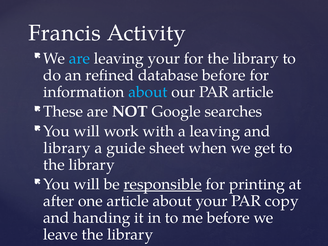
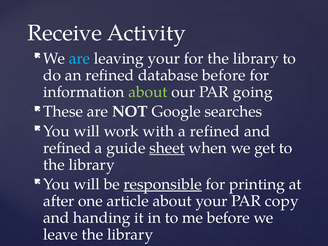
Francis: Francis -> Receive (65, 33)
about colour: light blue -> light green (148, 92)
PAR article: article -> going (253, 92)
a leaving: leaving -> refined (215, 131)
library: library -> refined (67, 148)
sheet underline: none -> present (167, 148)
